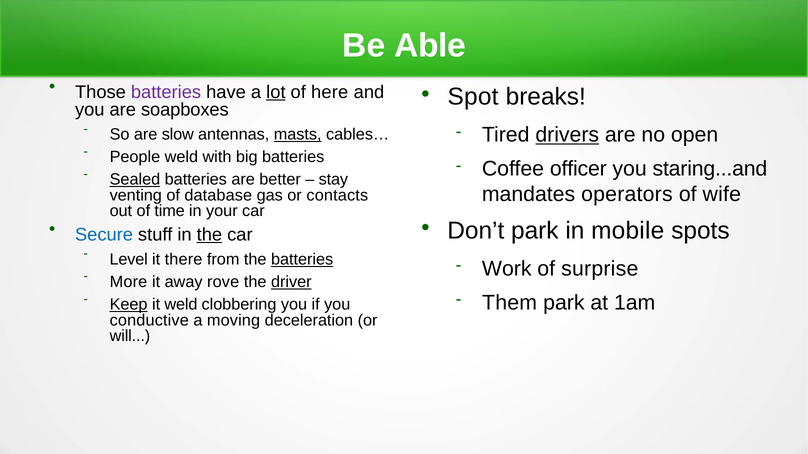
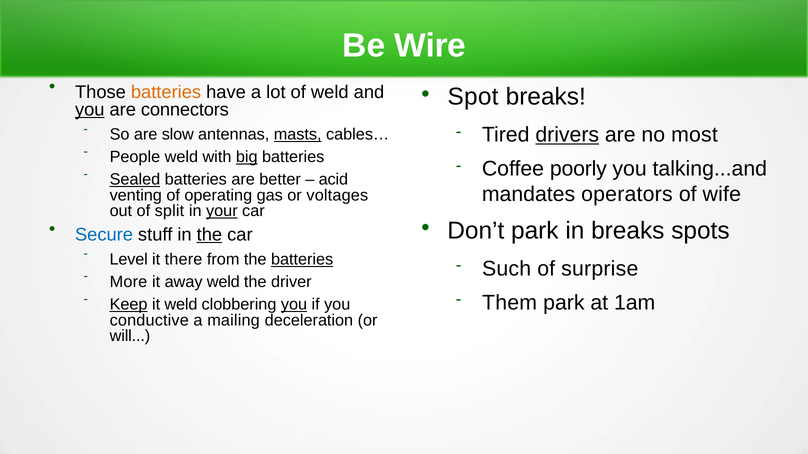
Able: Able -> Wire (430, 46)
batteries colour: purple -> orange (166, 92)
lot underline: present -> none (276, 92)
of here: here -> weld (330, 92)
you underline: none -> present (90, 110)
soapboxes: soapboxes -> connectors (185, 110)
open: open -> most (694, 135)
big underline: none -> present (247, 157)
officer: officer -> poorly (578, 169)
staring...and: staring...and -> talking...and (710, 169)
stay: stay -> acid (333, 180)
database: database -> operating (218, 195)
contacts: contacts -> voltages (337, 195)
time: time -> split (169, 211)
your underline: none -> present (222, 211)
in mobile: mobile -> breaks (628, 231)
Work: Work -> Such (507, 269)
away rove: rove -> weld (223, 282)
driver underline: present -> none (291, 282)
you underline: none -> present (294, 305)
moving: moving -> mailing (234, 321)
